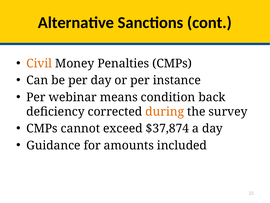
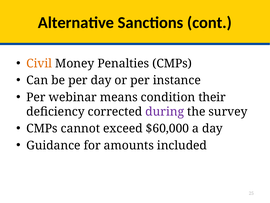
back: back -> their (212, 97)
during colour: orange -> purple (165, 111)
$37,874: $37,874 -> $60,000 (167, 128)
